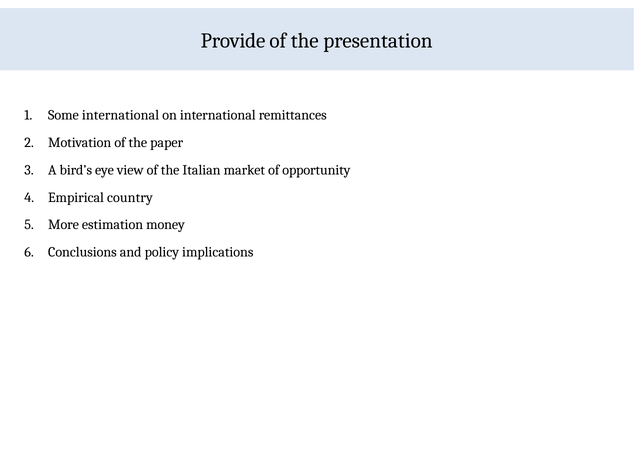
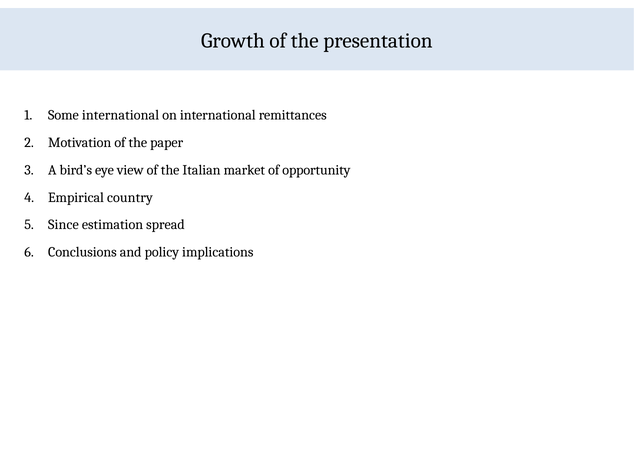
Provide: Provide -> Growth (233, 41)
More: More -> Since (63, 225)
money: money -> spread (165, 225)
